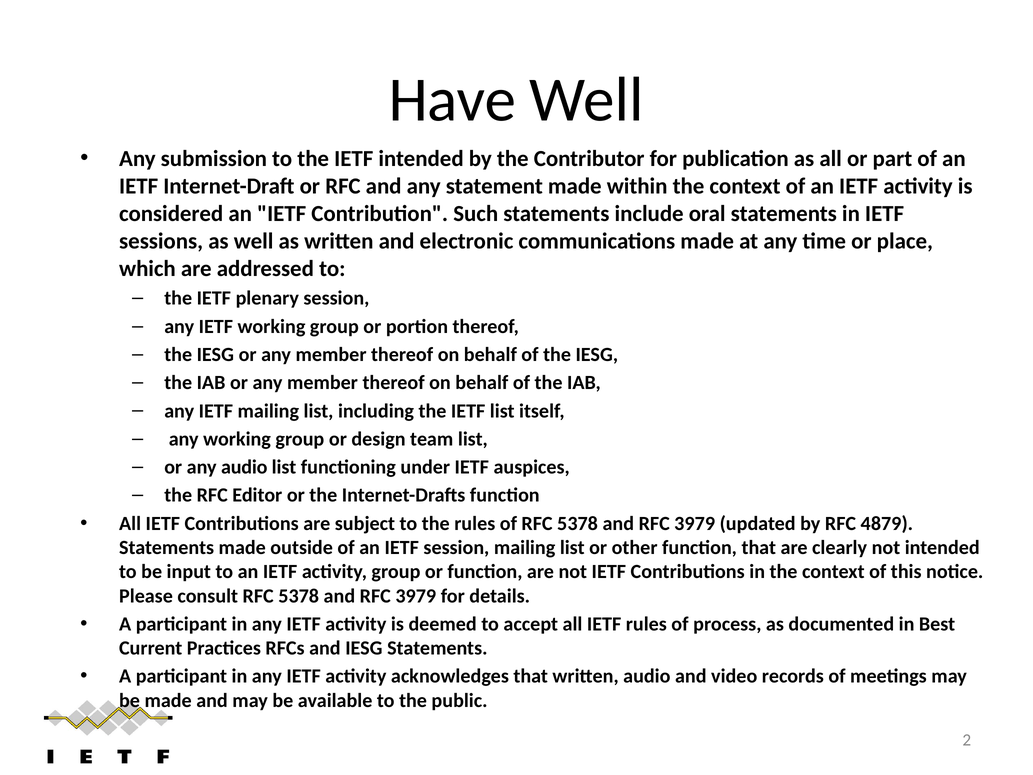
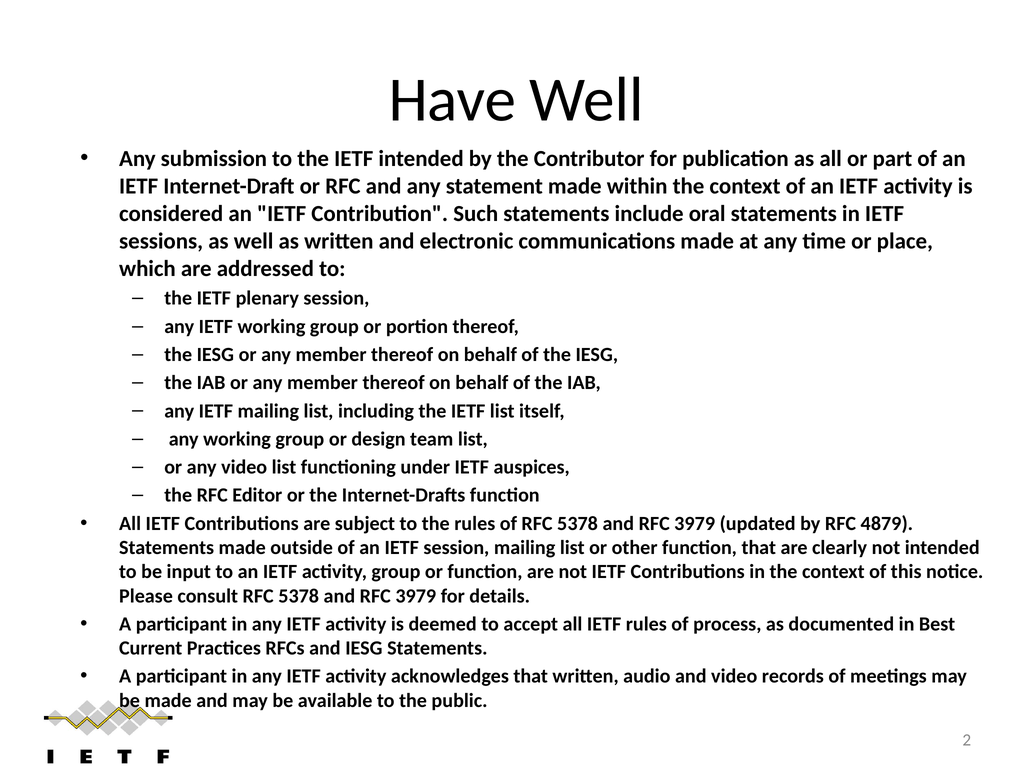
any audio: audio -> video (244, 467)
